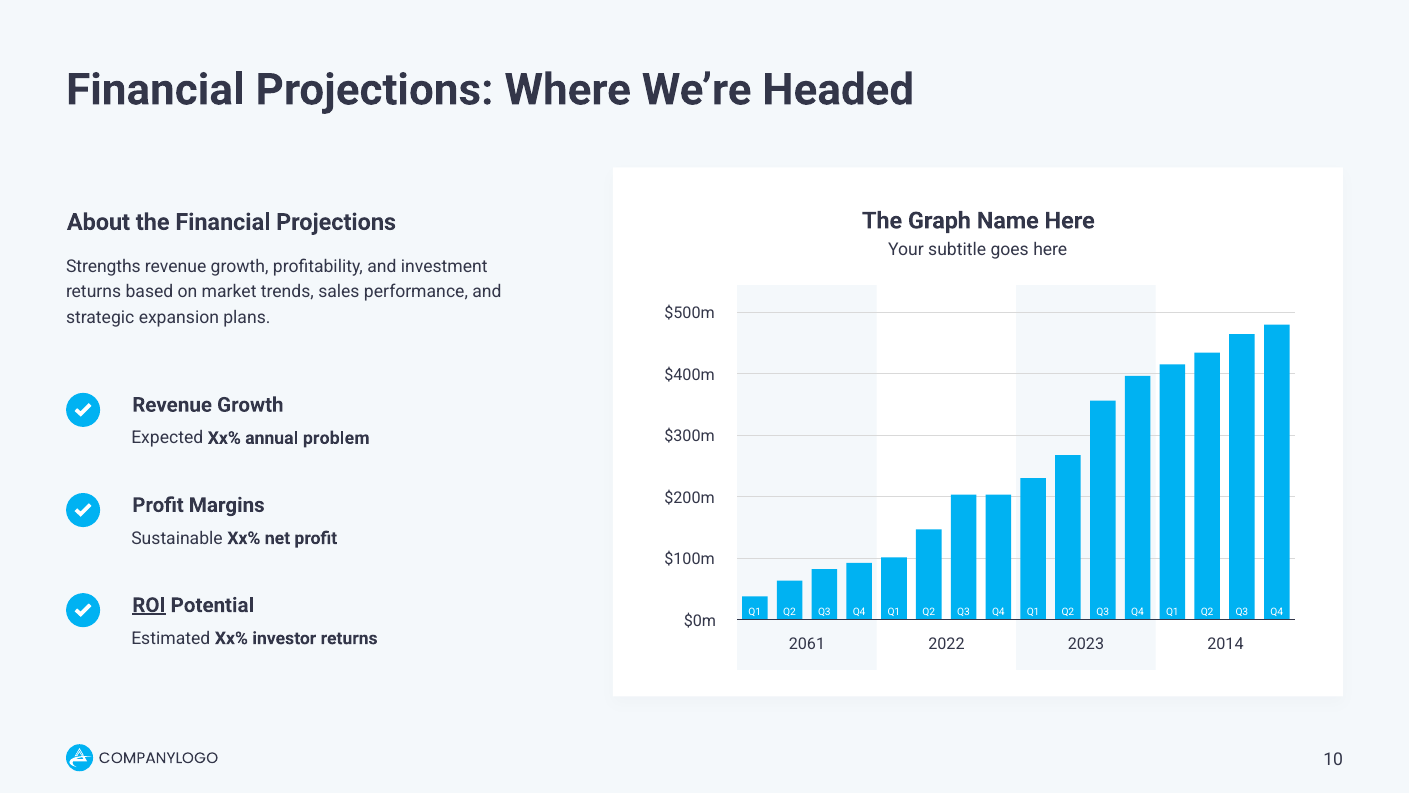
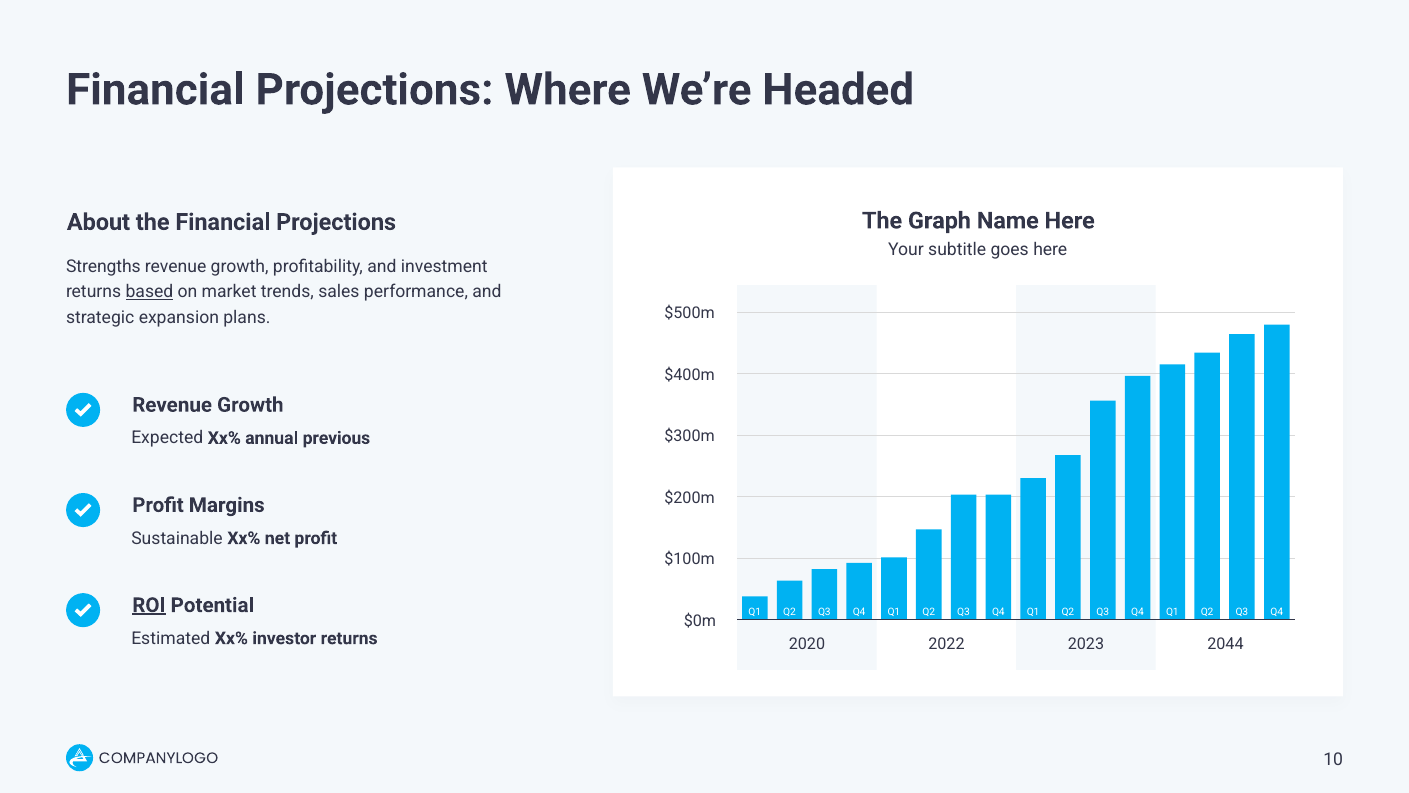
based underline: none -> present (149, 292)
problem: problem -> previous (336, 438)
2061: 2061 -> 2020 (807, 644)
2014: 2014 -> 2044 (1225, 644)
